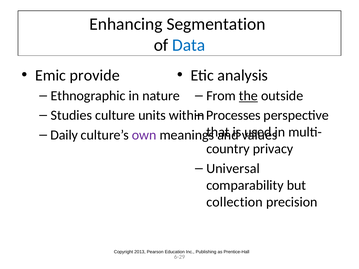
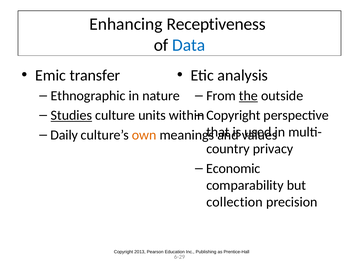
Segmentation: Segmentation -> Receptiveness (216, 24)
provide: provide -> transfer (95, 75)
Studies underline: none -> present (71, 115)
Processes: Processes -> Copyright (233, 115)
own colour: purple -> orange (144, 135)
Universal: Universal -> Economic (233, 169)
